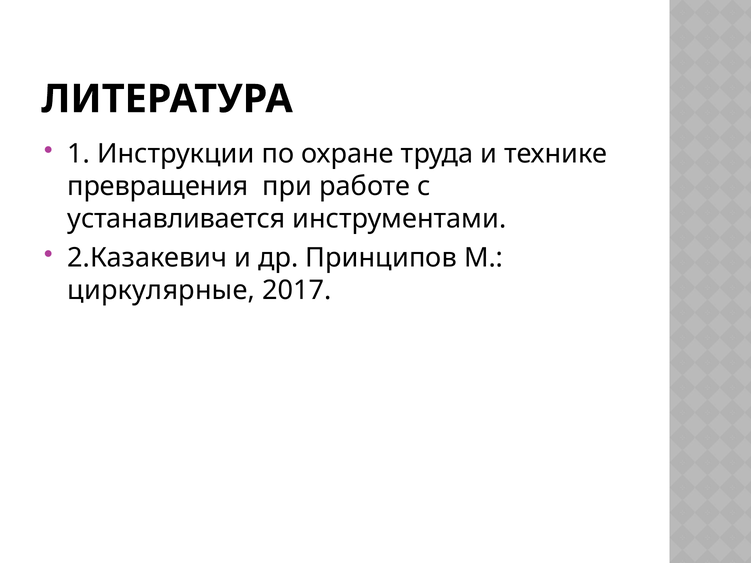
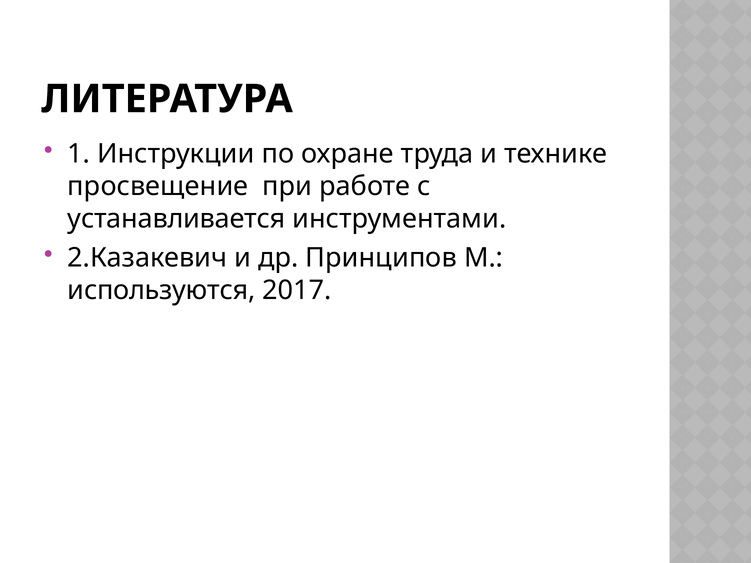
превращения: превращения -> просвещение (158, 187)
циркулярные: циркулярные -> используются (161, 290)
